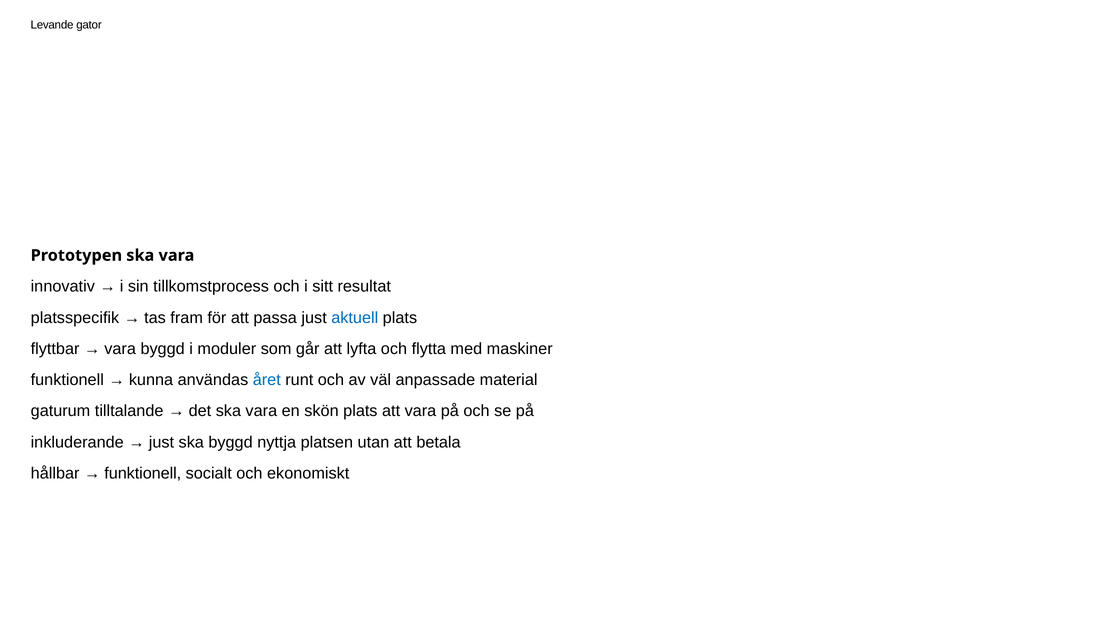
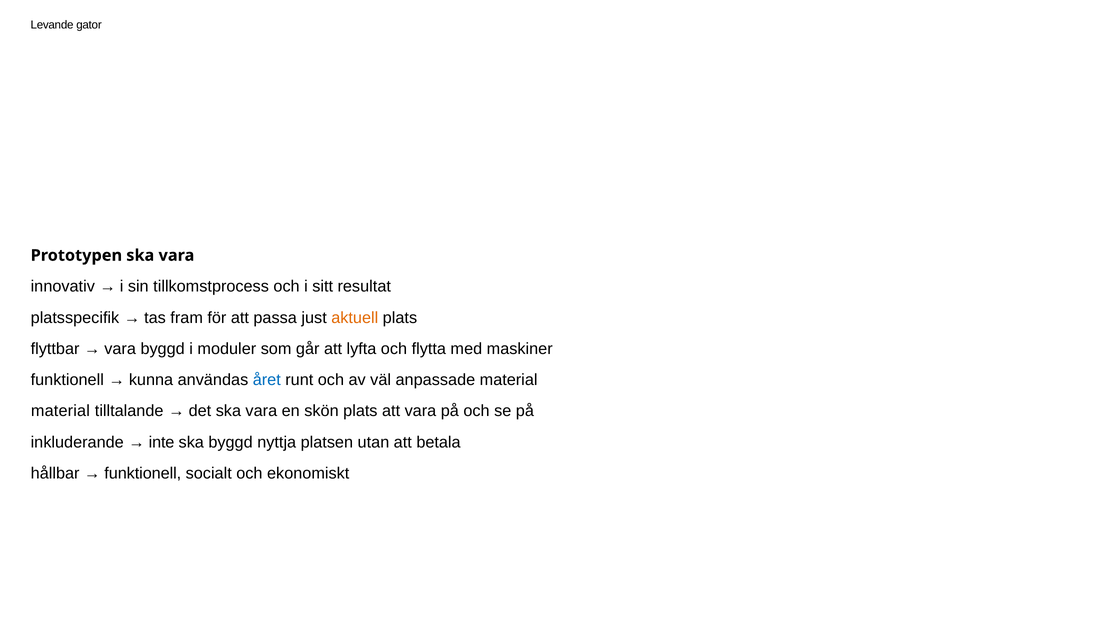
aktuell colour: blue -> orange (355, 317)
gaturum: gaturum -> material (60, 411)
just: just -> inte (162, 442)
